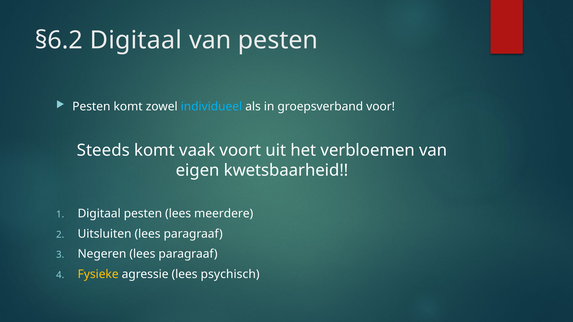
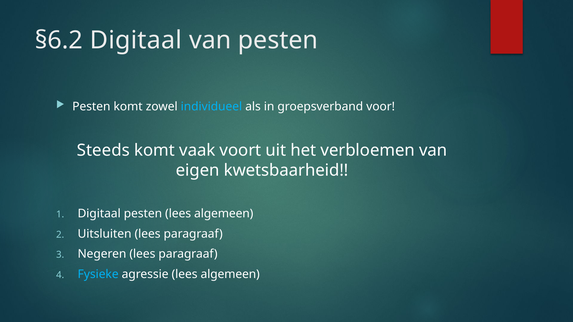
pesten lees meerdere: meerdere -> algemeen (224, 214)
Fysieke colour: yellow -> light blue (98, 275)
agressie lees psychisch: psychisch -> algemeen (230, 275)
